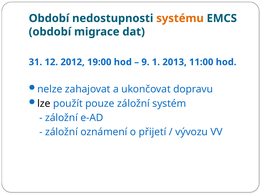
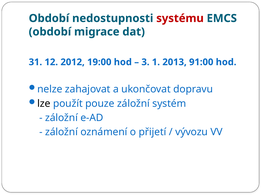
systému colour: orange -> red (180, 18)
9: 9 -> 3 (145, 62)
11:00: 11:00 -> 91:00 (201, 62)
